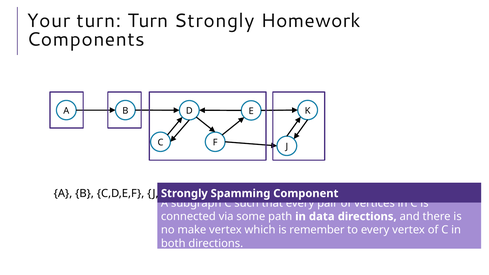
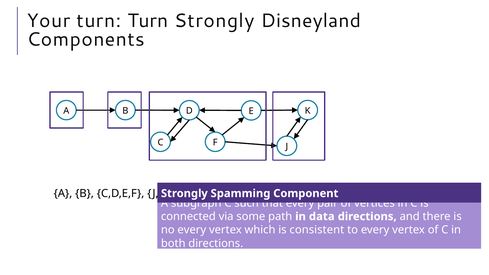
Homework: Homework -> Disneyland (311, 21)
no make: make -> every (192, 230)
remember: remember -> consistent (317, 230)
